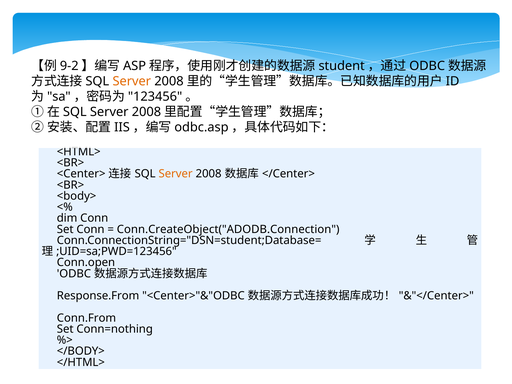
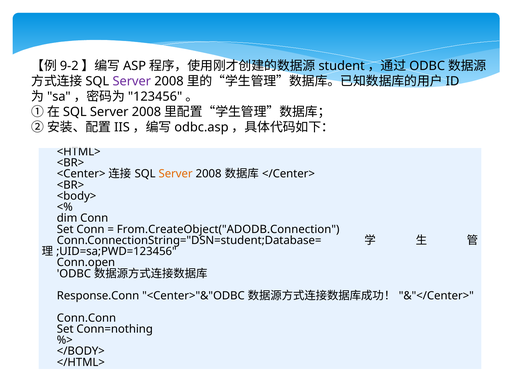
Server colour: orange -> purple (132, 81)
Conn.CreateObject("ADODB.Connection: Conn.CreateObject("ADODB.Connection -> From.CreateObject("ADODB.Connection (228, 229)
Response.From: Response.From -> Response.Conn (98, 296)
Conn.From: Conn.From -> Conn.Conn (86, 318)
